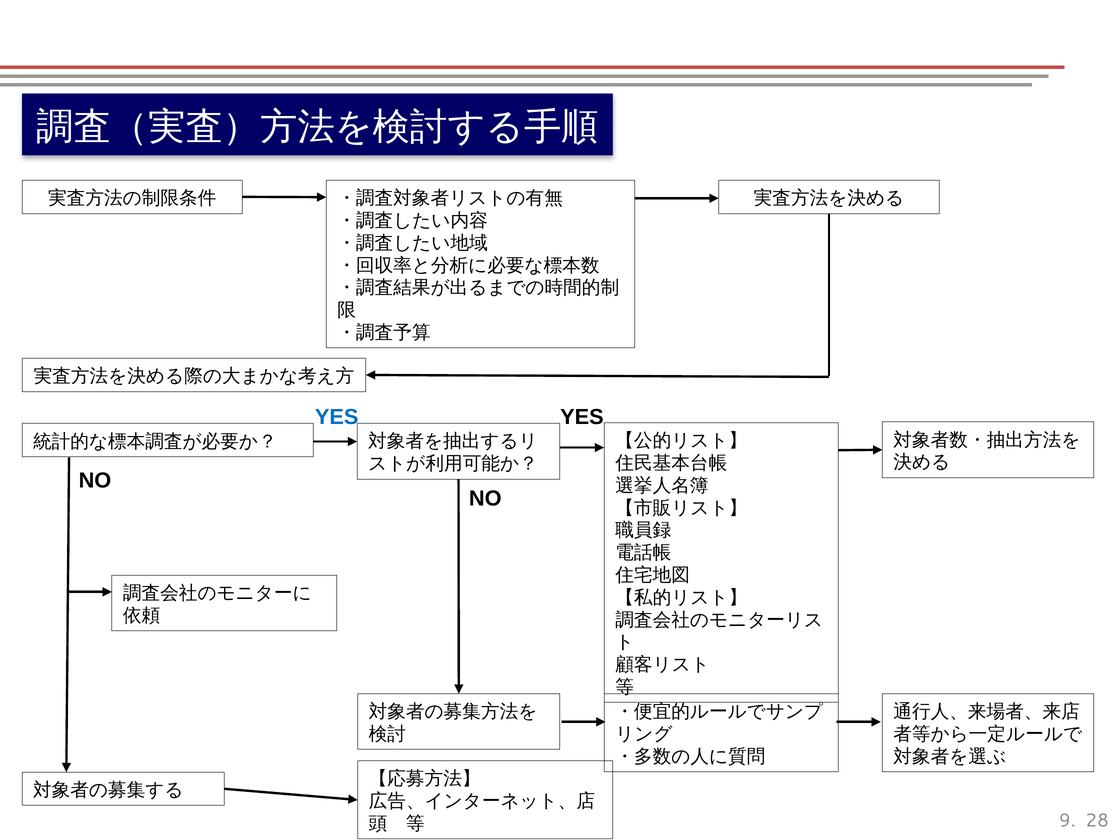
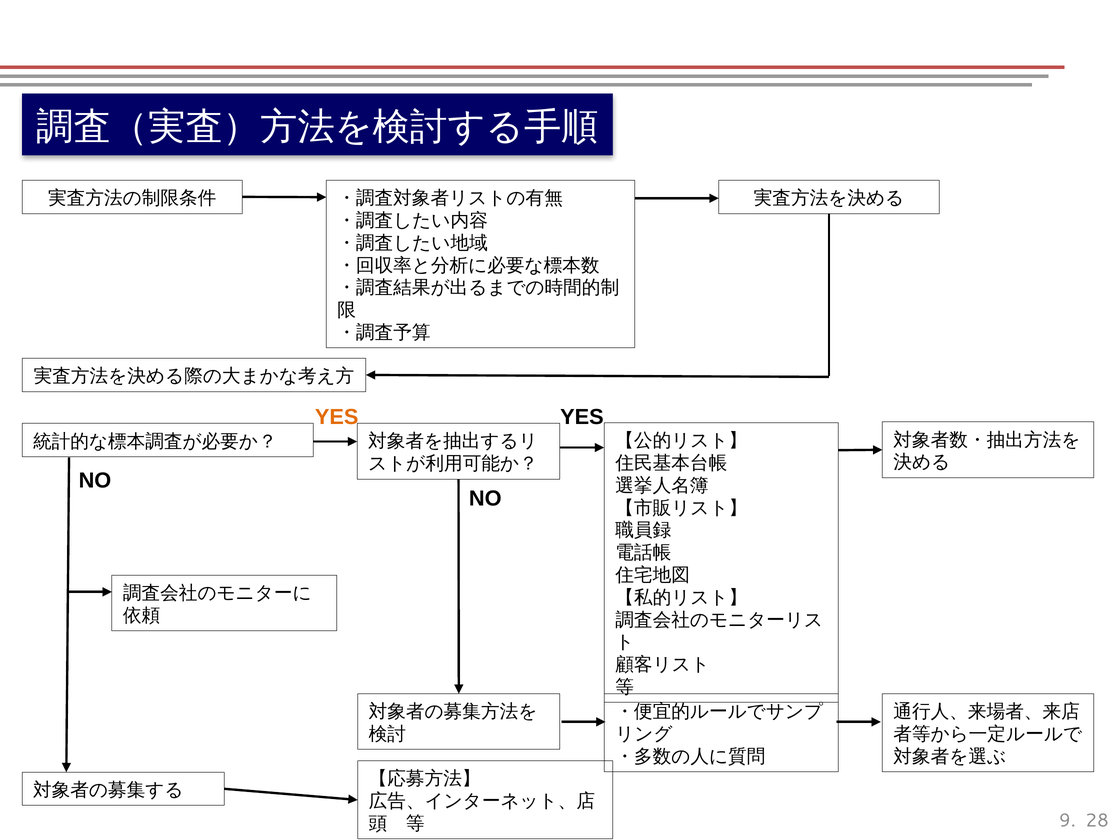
YES colour: blue -> orange (337, 417)
